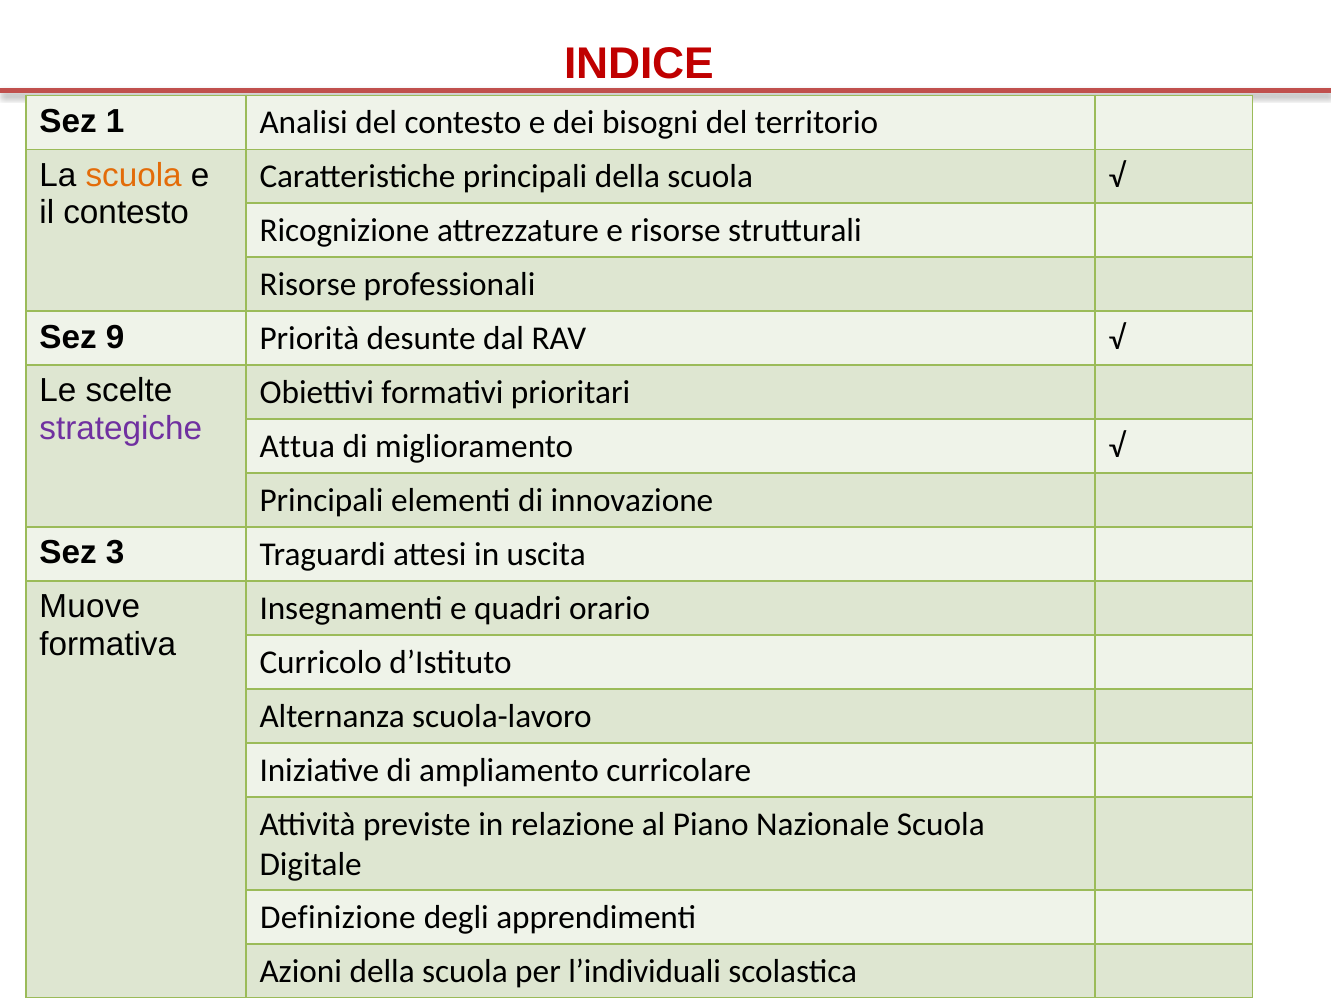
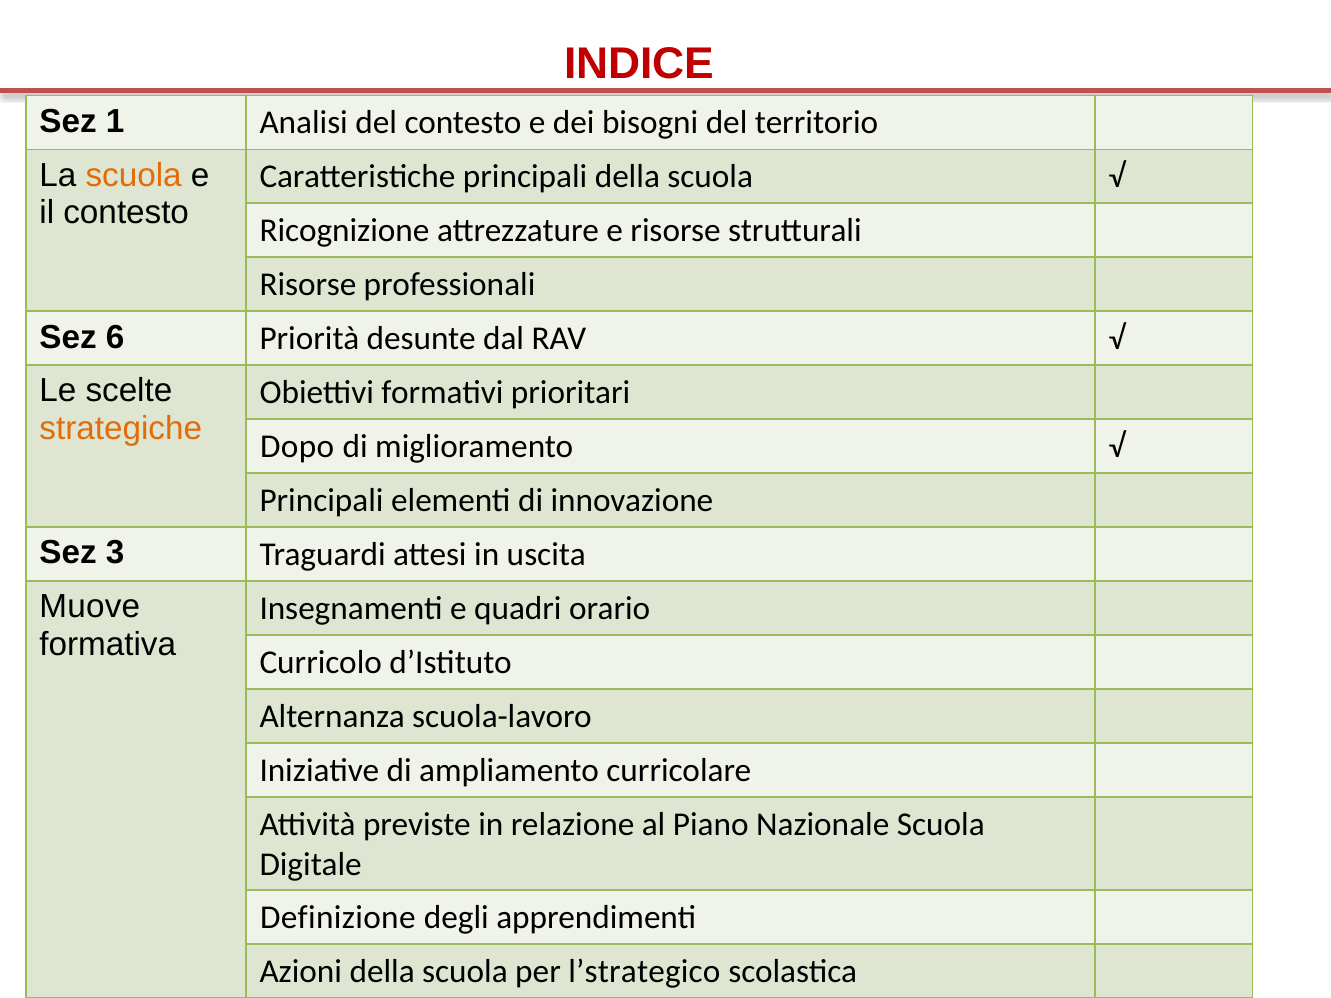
9: 9 -> 6 (115, 337)
strategiche colour: purple -> orange (121, 428)
Attua: Attua -> Dopo (297, 447)
l’individuali: l’individuali -> l’strategico (644, 972)
